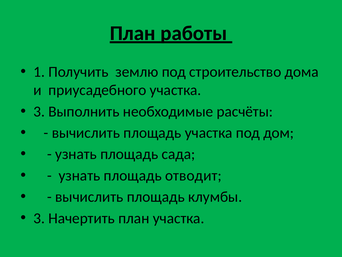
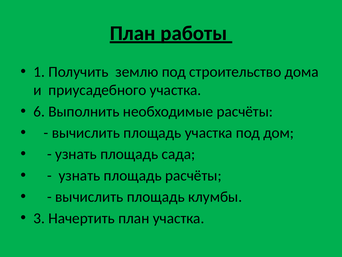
3: 3 -> 6 (39, 111)
площадь отводит: отводит -> расчёты (193, 175)
